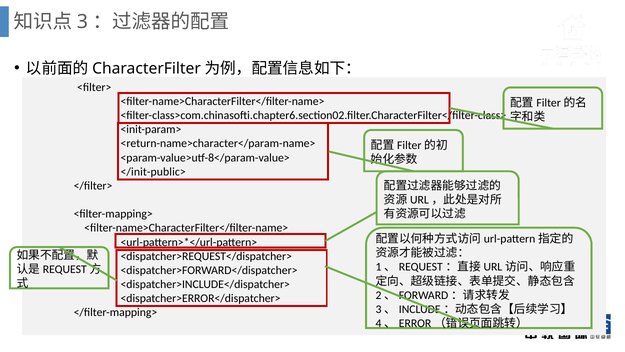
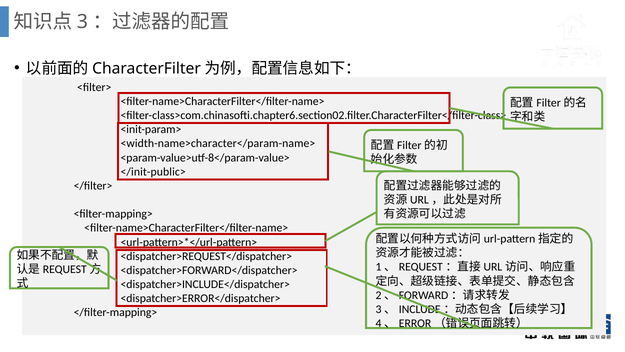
<return-name>character</param-name>: <return-name>character</param-name> -> <width-name>character</param-name> (218, 143)
